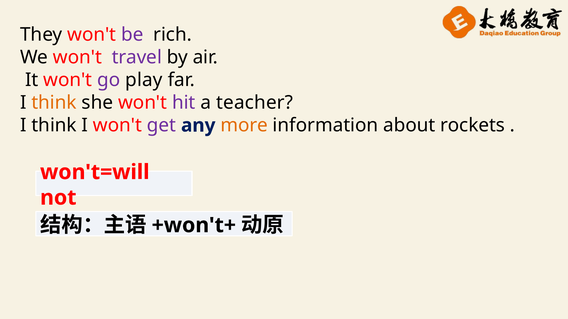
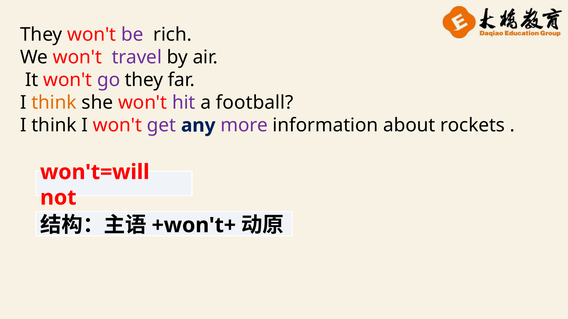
go play: play -> they (144, 80)
teacher: teacher -> football (255, 103)
more colour: orange -> purple (244, 126)
